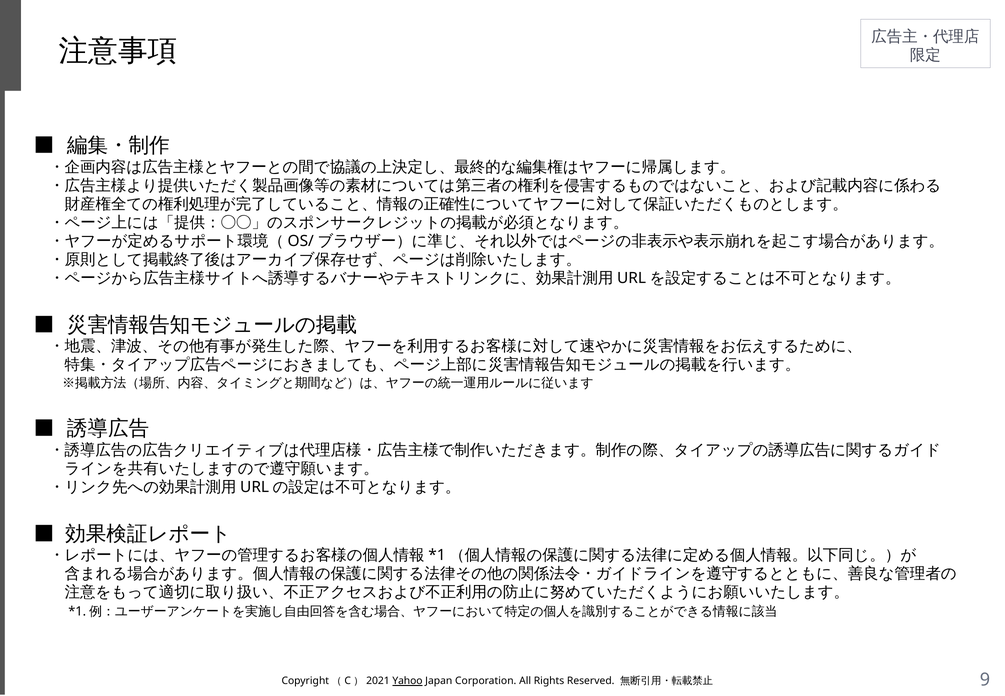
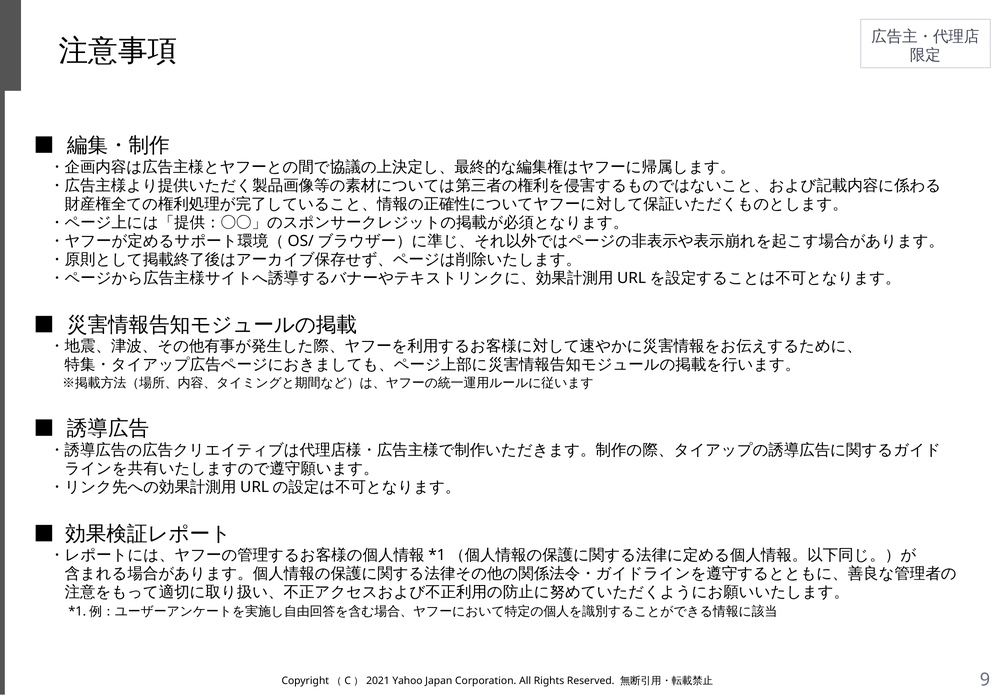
Yahoo underline: present -> none (407, 681)
